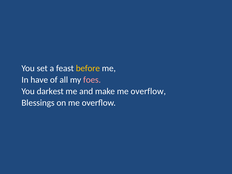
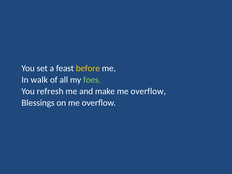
have: have -> walk (39, 80)
foes colour: pink -> light green (92, 80)
darkest: darkest -> refresh (50, 91)
